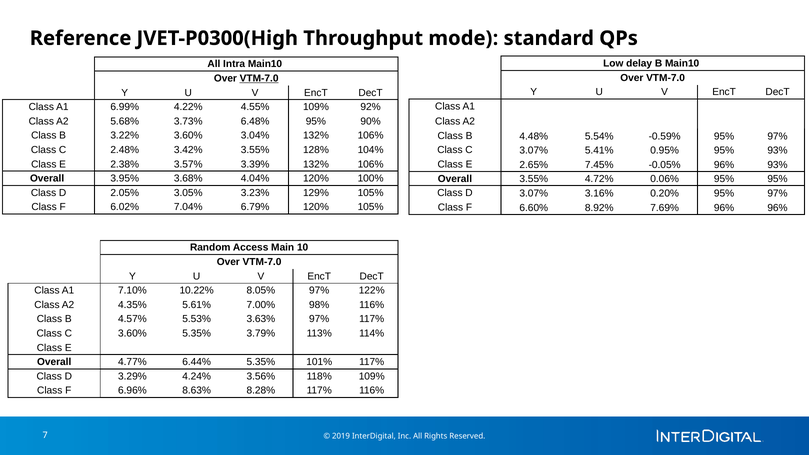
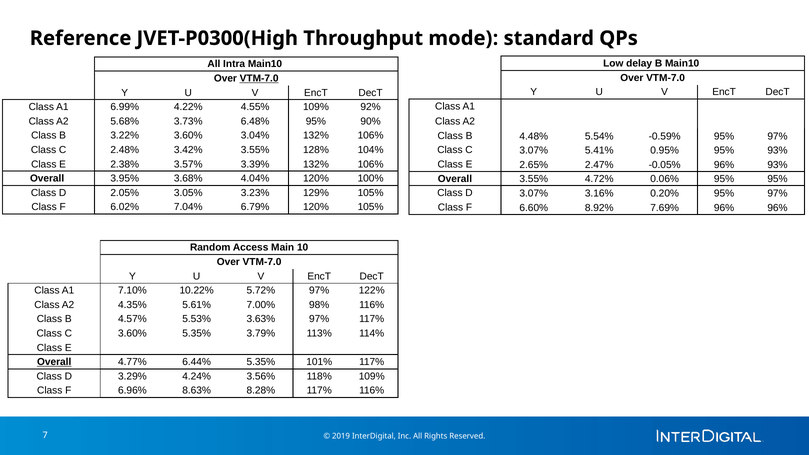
7.45%: 7.45% -> 2.47% (599, 165)
8.05%: 8.05% -> 5.72% (261, 291)
Overall underline: none -> present (54, 362)
